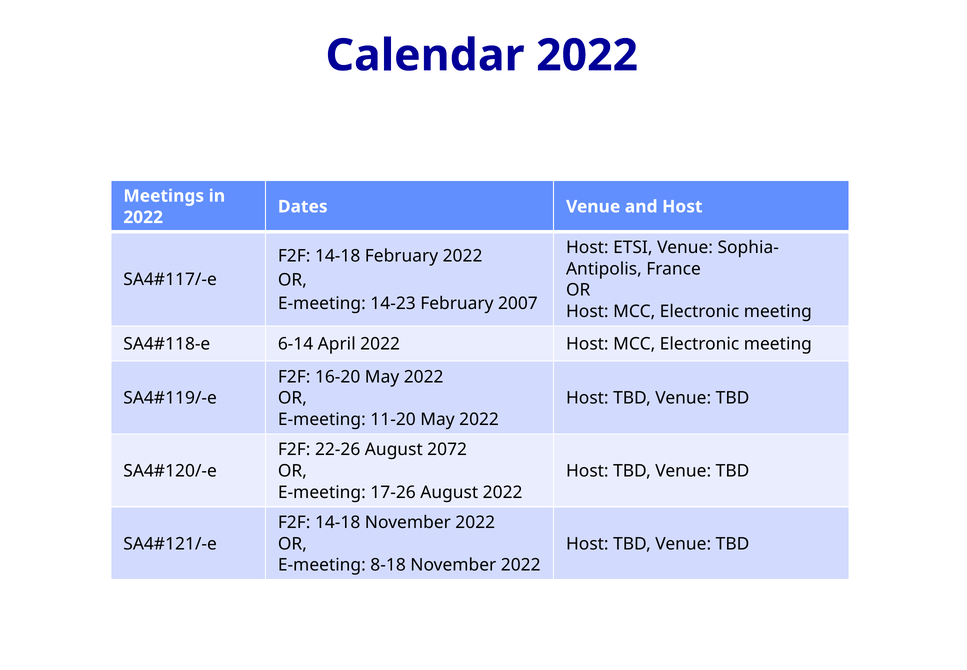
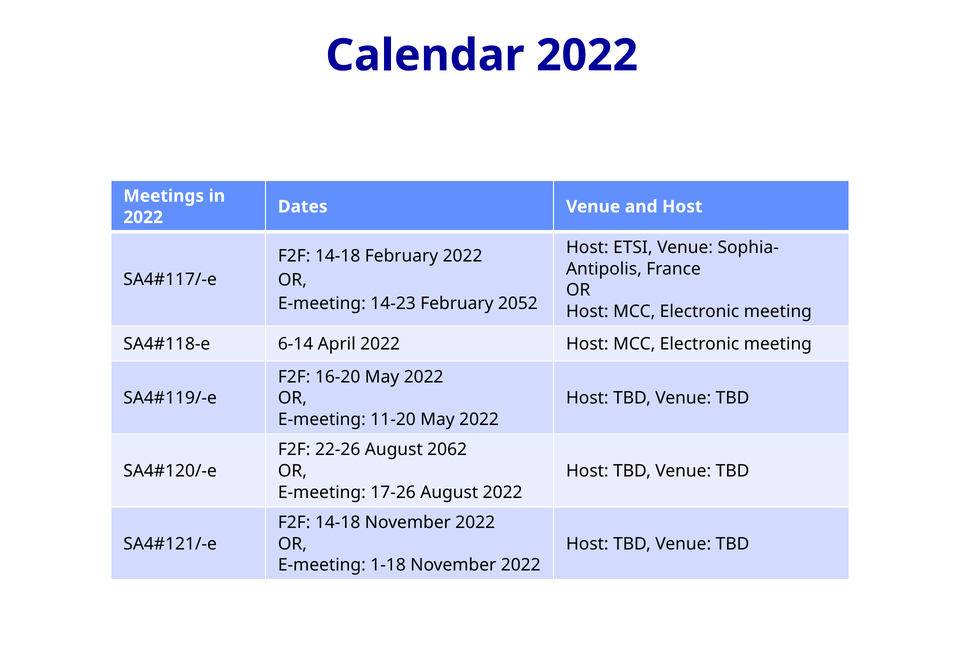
2007: 2007 -> 2052 (518, 303)
2072: 2072 -> 2062 (447, 449)
8-18: 8-18 -> 1-18 (388, 565)
